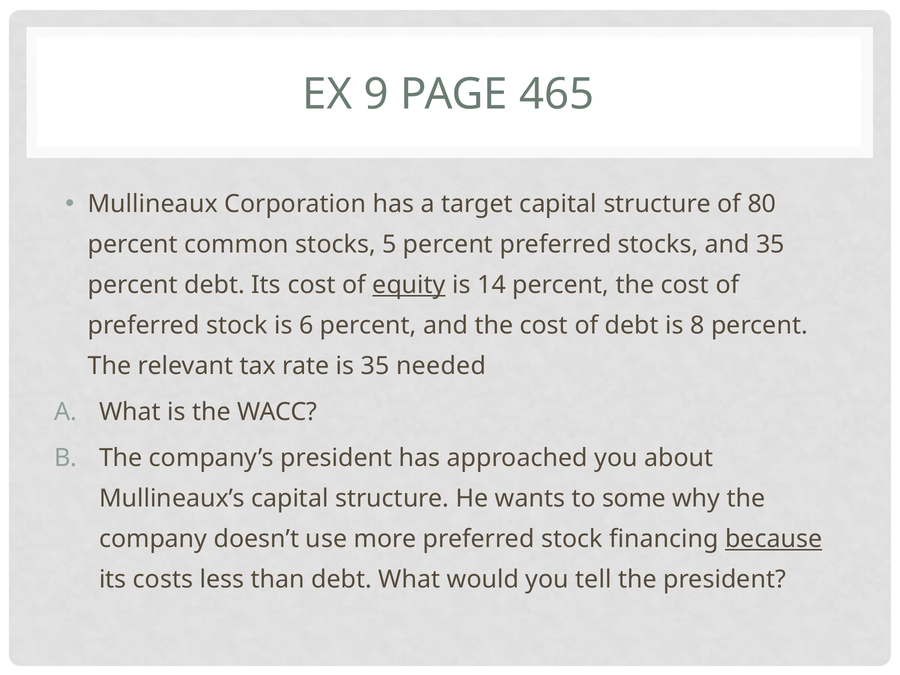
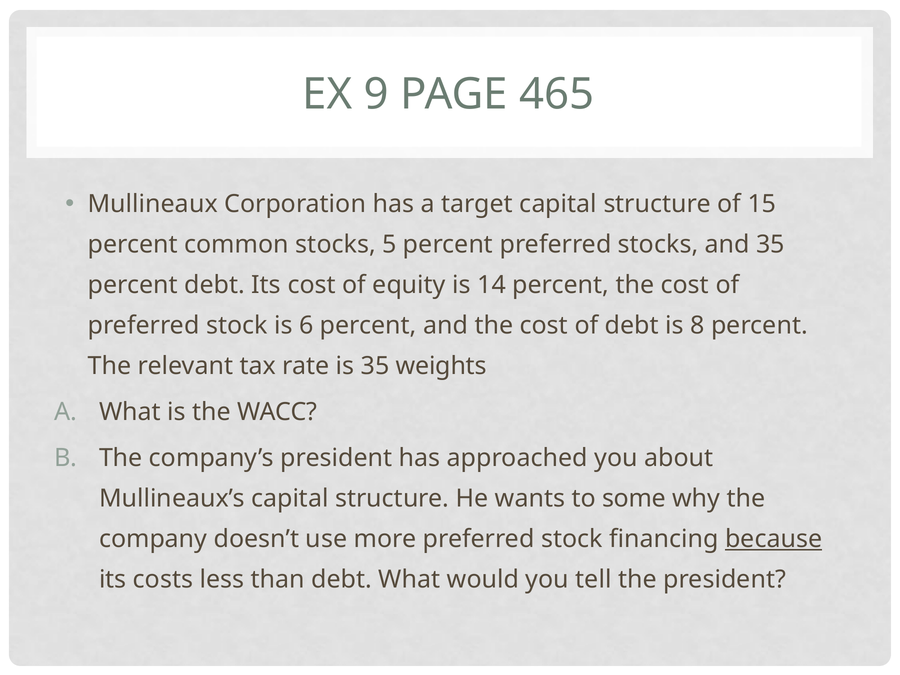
80: 80 -> 15 (762, 204)
equity underline: present -> none (409, 285)
needed: needed -> weights (441, 366)
